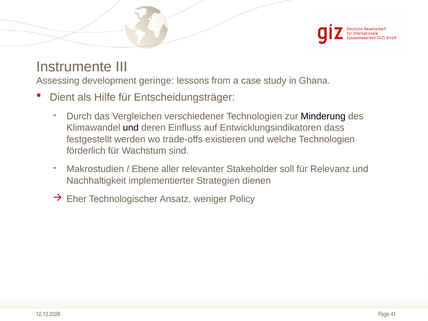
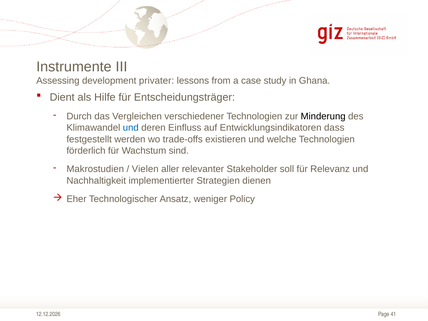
geringe: geringe -> privater (157, 81)
und colour: black -> blue (131, 128)
Ebene: Ebene -> Vielen (145, 169)
